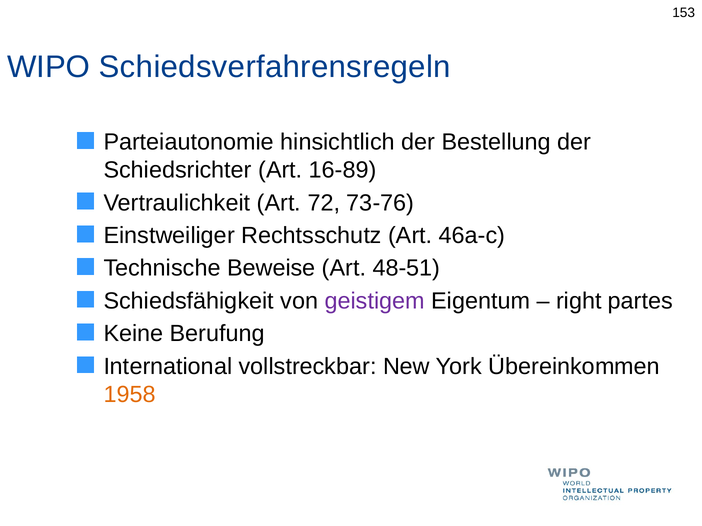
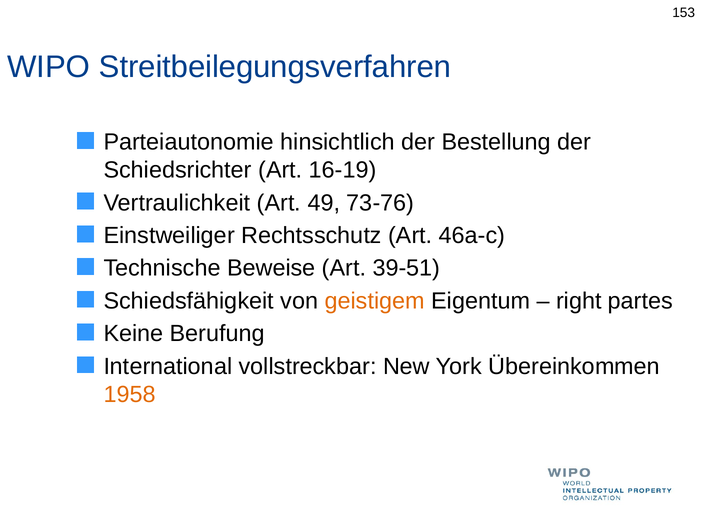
Schiedsverfahrensregeln: Schiedsverfahrensregeln -> Streitbeilegungsverfahren (275, 67)
16-89: 16-89 -> 16-19 (343, 170)
72: 72 -> 49 (324, 203)
48-51: 48-51 -> 39-51 (406, 268)
geistigem colour: purple -> orange (375, 301)
